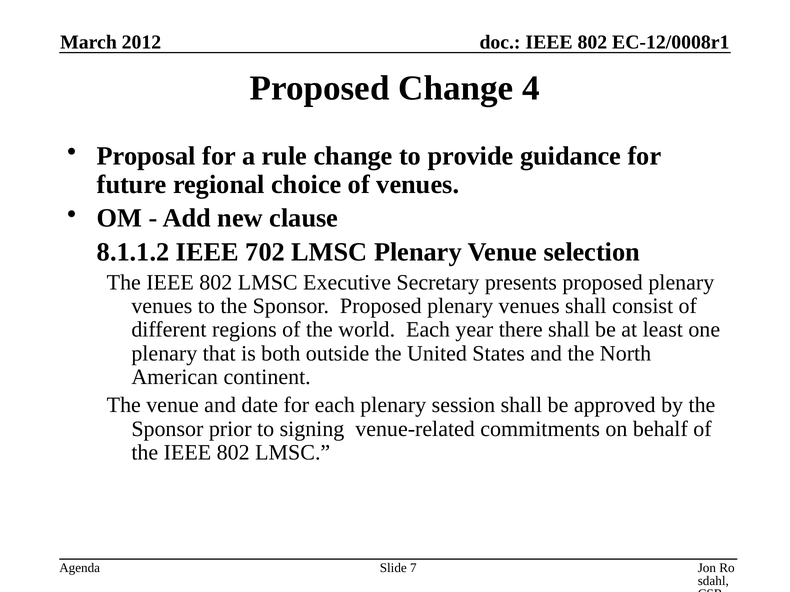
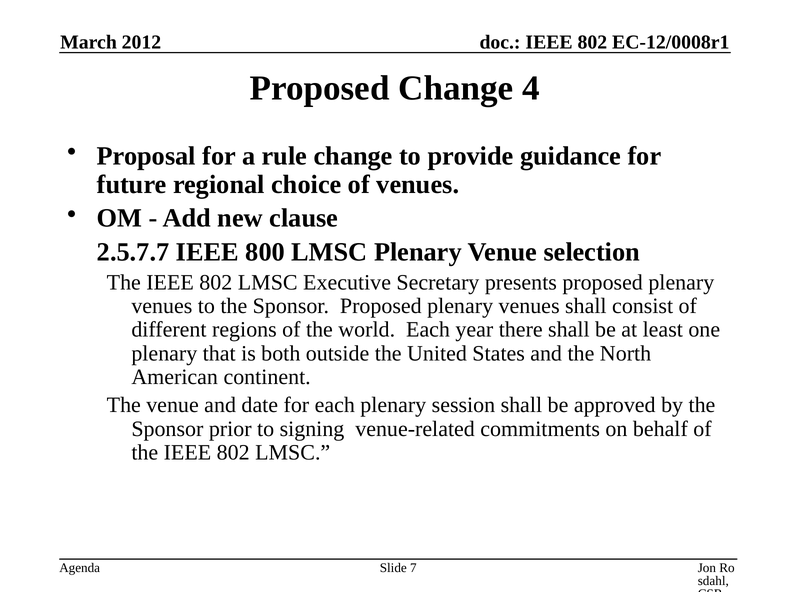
8.1.1.2: 8.1.1.2 -> 2.5.7.7 (133, 252)
702: 702 -> 800 (265, 252)
